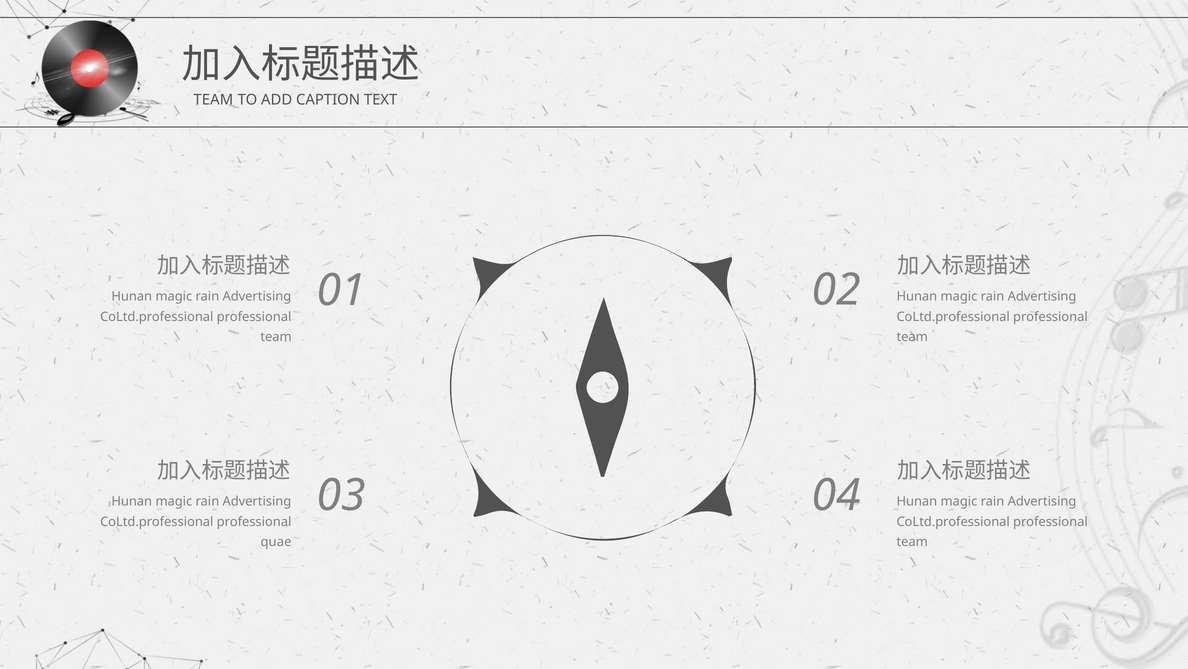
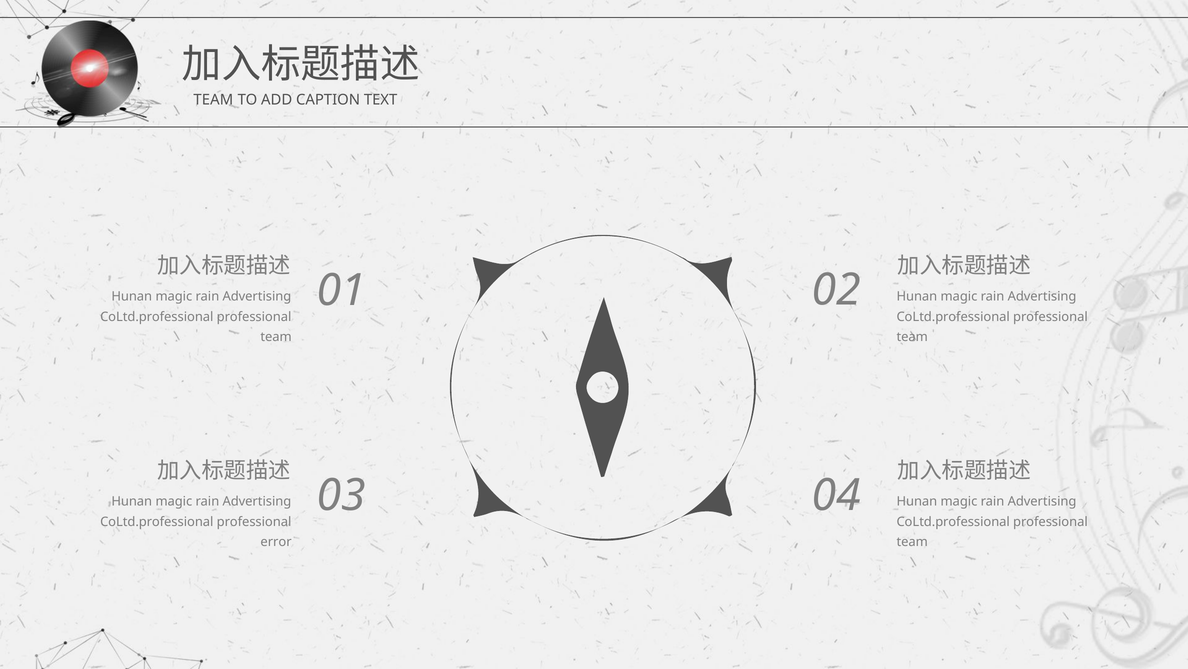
quae: quae -> error (276, 542)
